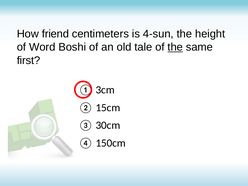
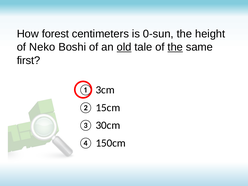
friend: friend -> forest (55, 34)
4-sun: 4-sun -> 0-sun (158, 34)
Word: Word -> Neko (42, 47)
old underline: none -> present (124, 47)
